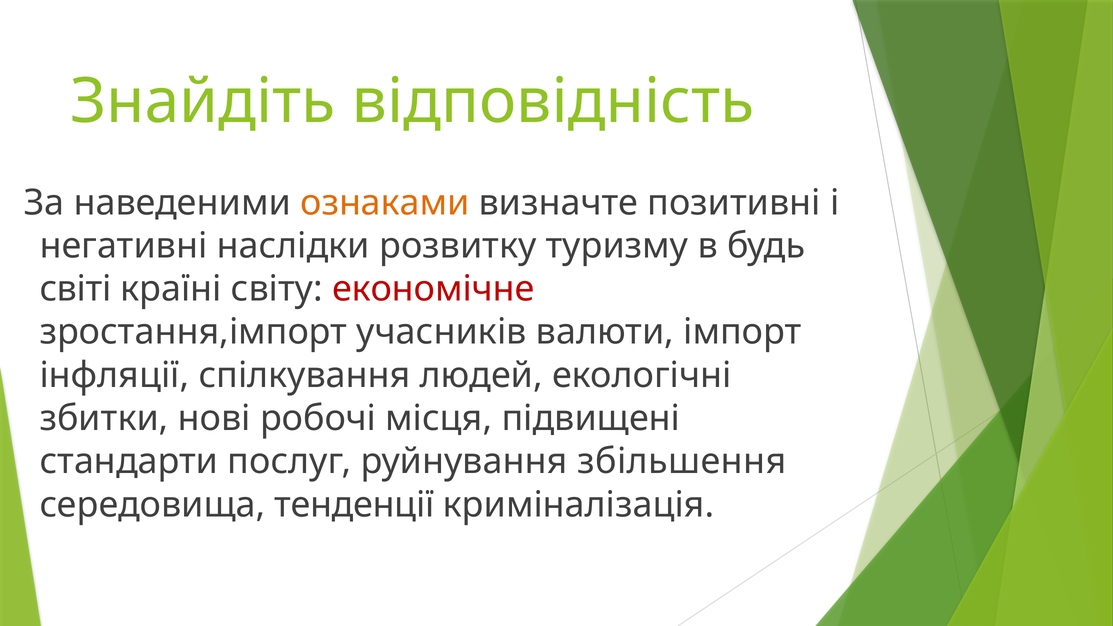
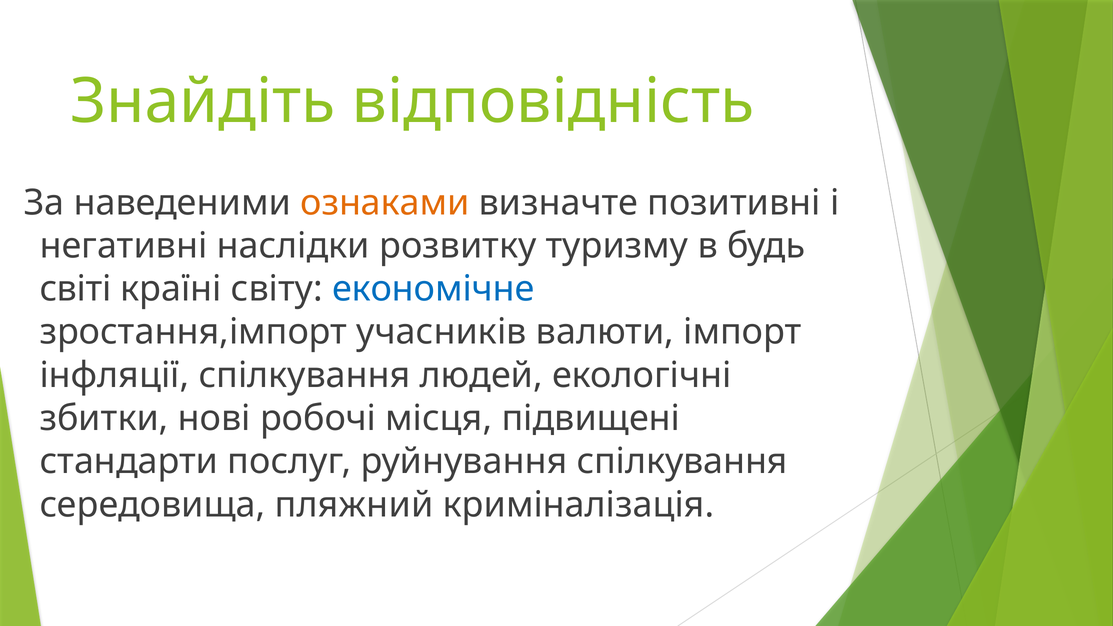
економічне colour: red -> blue (433, 289)
руйнування збільшення: збільшення -> спілкування (682, 462)
тенденції: тенденції -> пляжний (354, 505)
